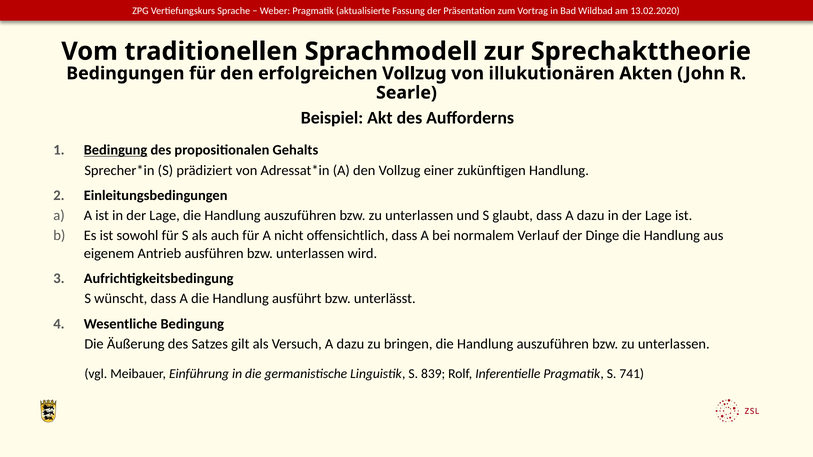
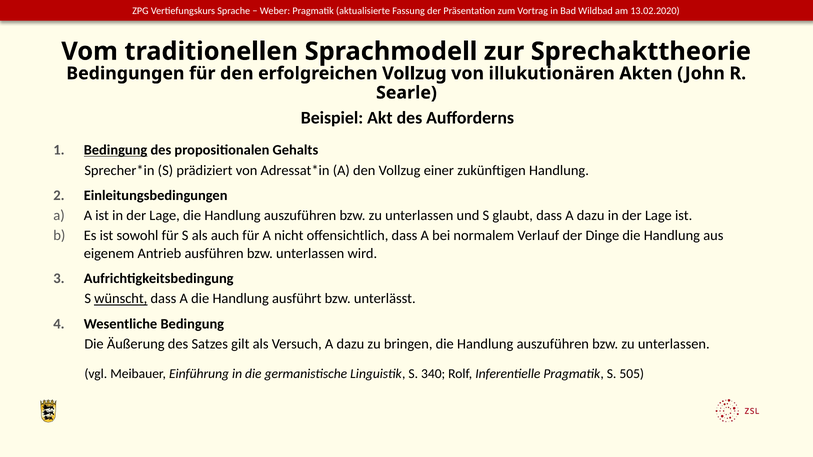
wünscht underline: none -> present (121, 299)
839: 839 -> 340 (433, 374)
741: 741 -> 505 (632, 374)
